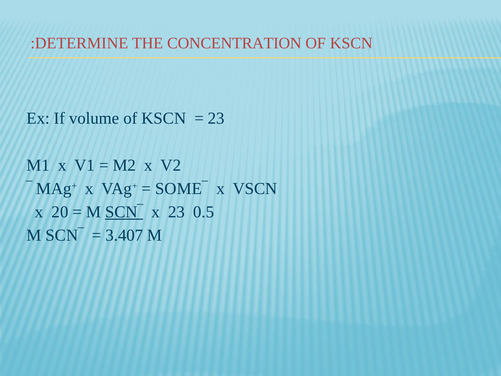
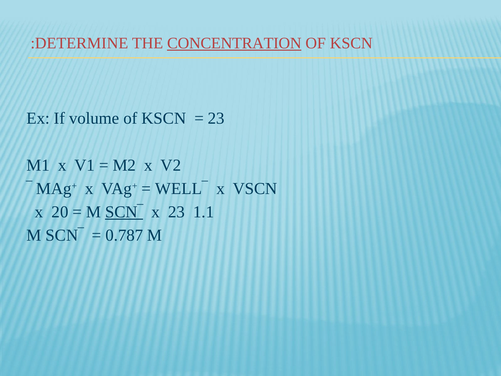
CONCENTRATION underline: none -> present (234, 43)
SOME‾: SOME‾ -> WELL‾ (181, 188)
0.5: 0.5 -> 1.1 (204, 212)
3.407: 3.407 -> 0.787 (124, 235)
